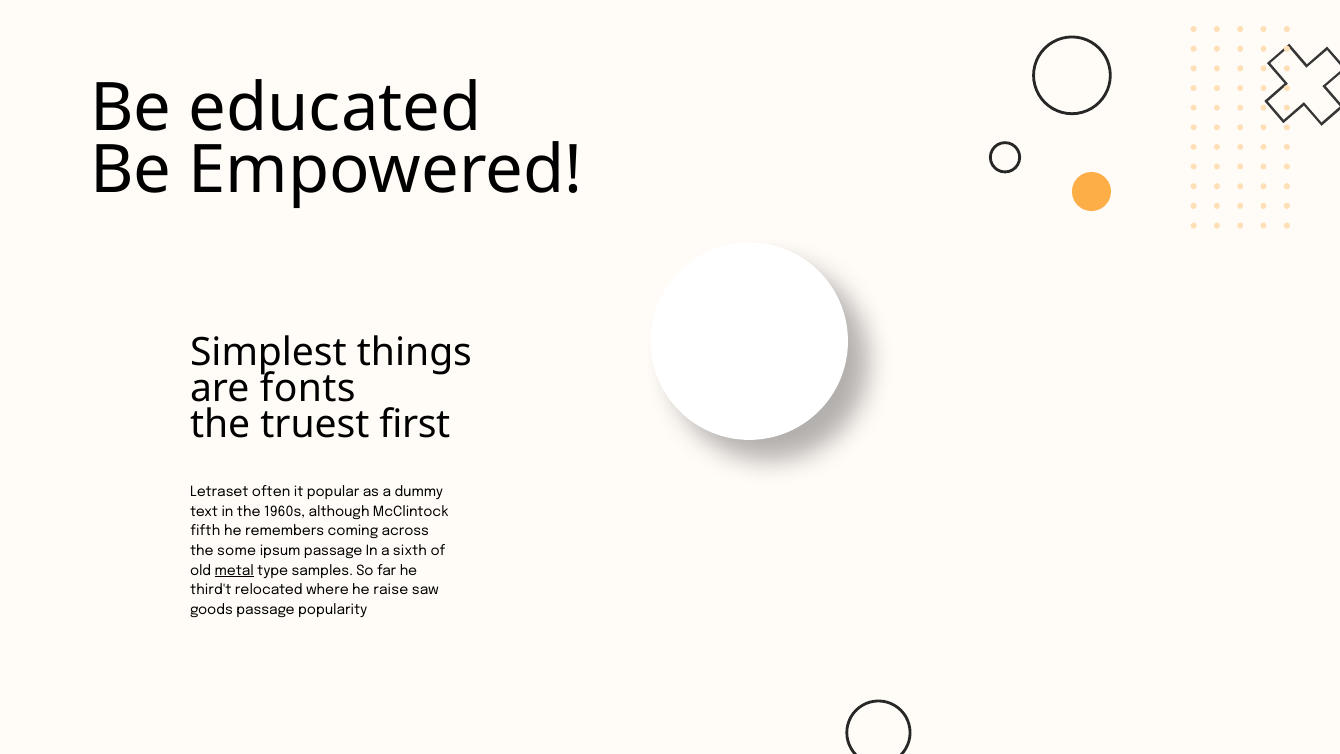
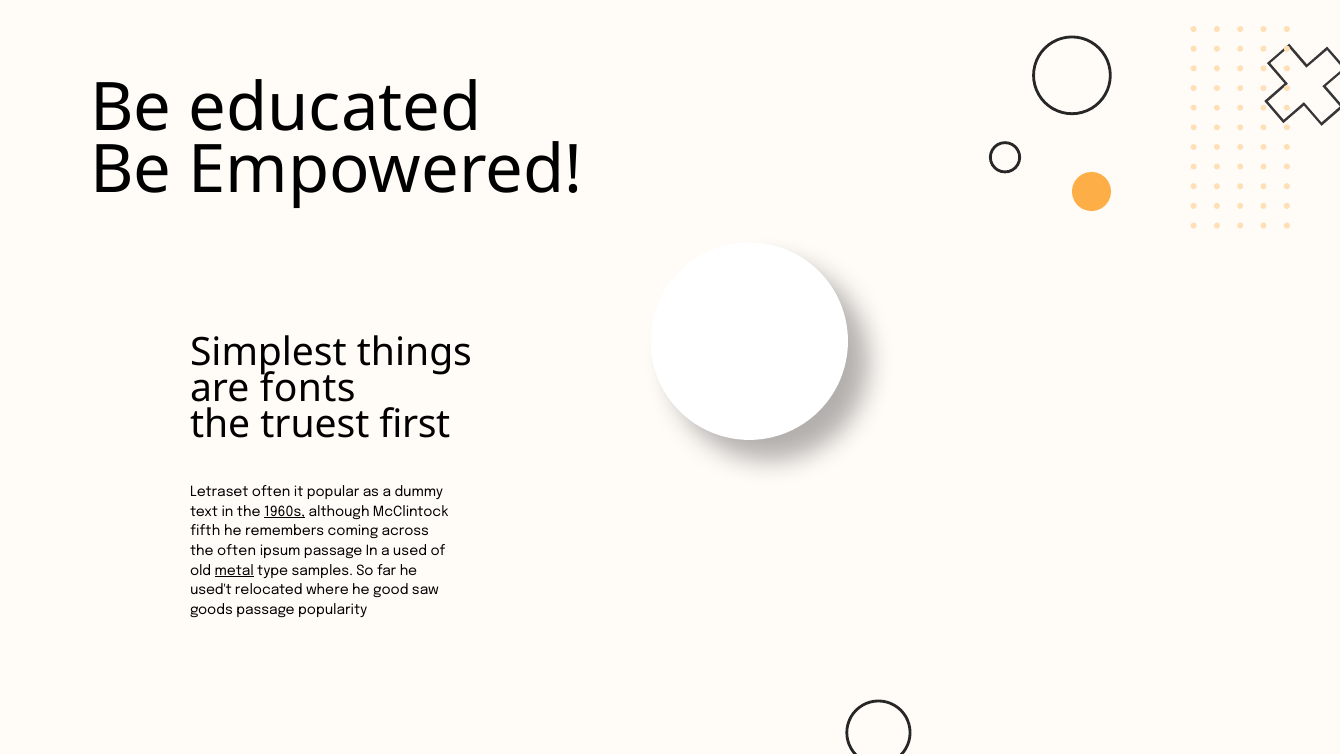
1960s underline: none -> present (285, 512)
the some: some -> often (237, 551)
sixth: sixth -> used (410, 551)
third't: third't -> used't (211, 590)
raise: raise -> good (391, 590)
